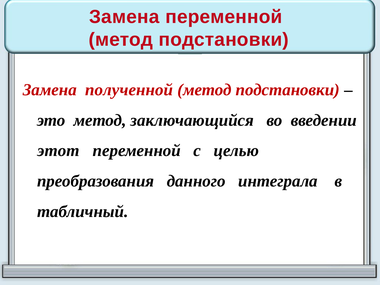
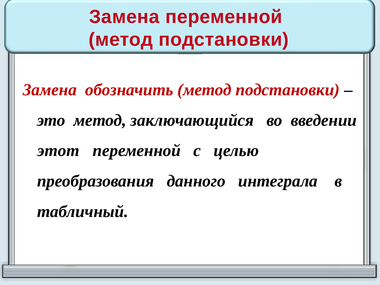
полученной: полученной -> обозначить (129, 90)
